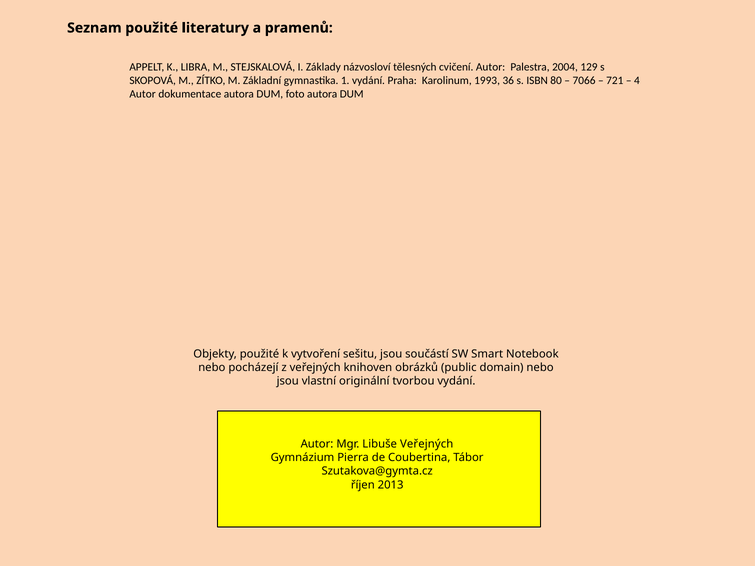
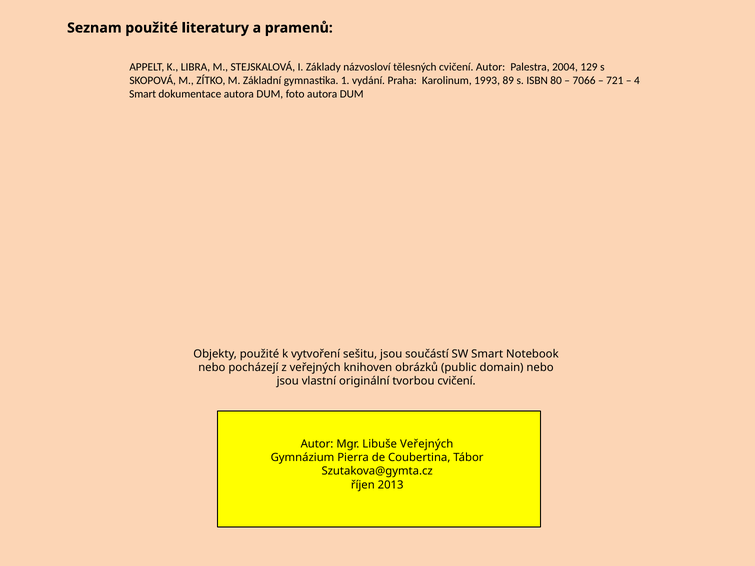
36: 36 -> 89 (508, 81)
Autor: Autor -> Smart (143, 94)
tvorbou vydání: vydání -> cvičení (456, 381)
